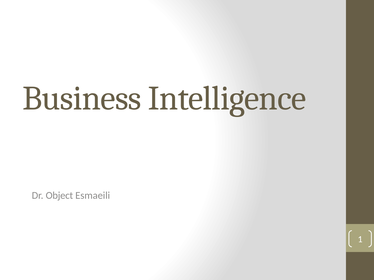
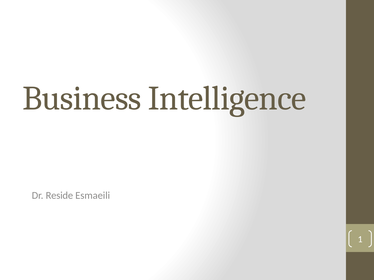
Object: Object -> Reside (59, 196)
